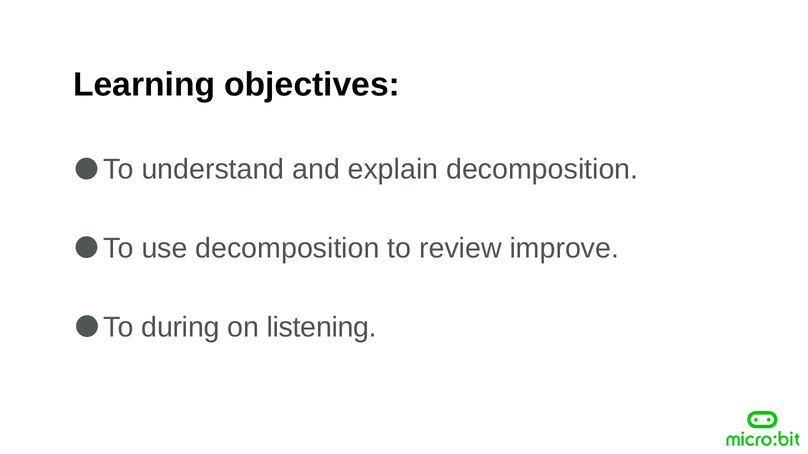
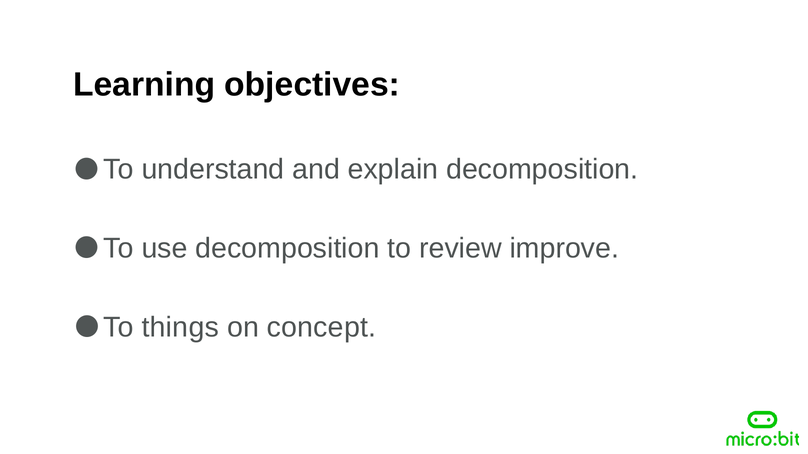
during: during -> things (180, 327)
listening: listening -> concept (321, 327)
